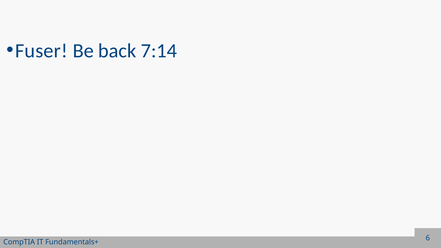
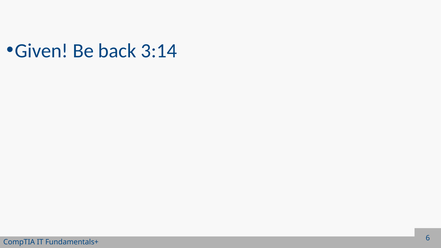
Fuser: Fuser -> Given (42, 51)
7:14: 7:14 -> 3:14 (159, 51)
